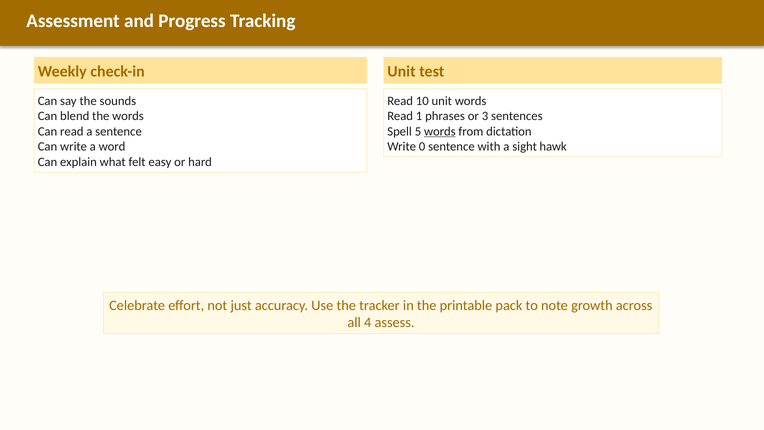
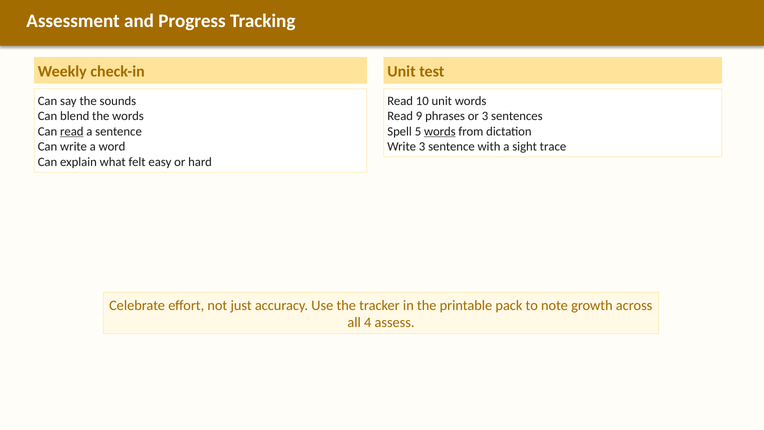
1: 1 -> 9 (419, 116)
read underline: none -> present (72, 131)
Write 0: 0 -> 3 (422, 147)
hawk: hawk -> trace (553, 147)
